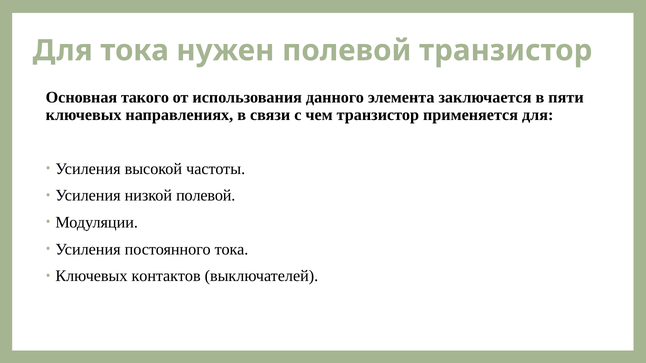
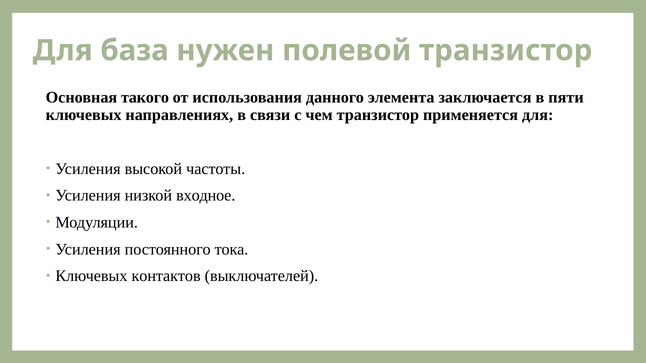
Для тока: тока -> база (135, 51)
низкой полевой: полевой -> входное (206, 196)
